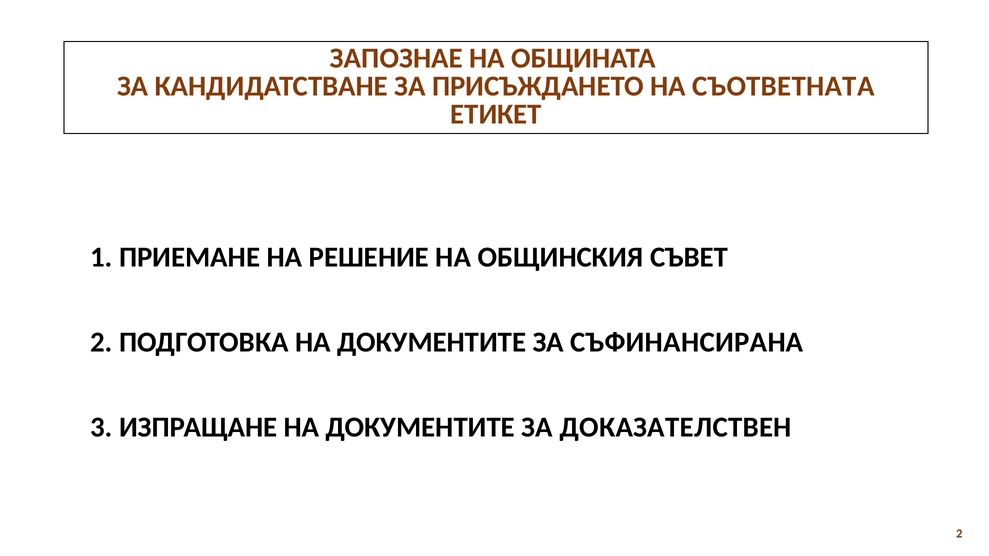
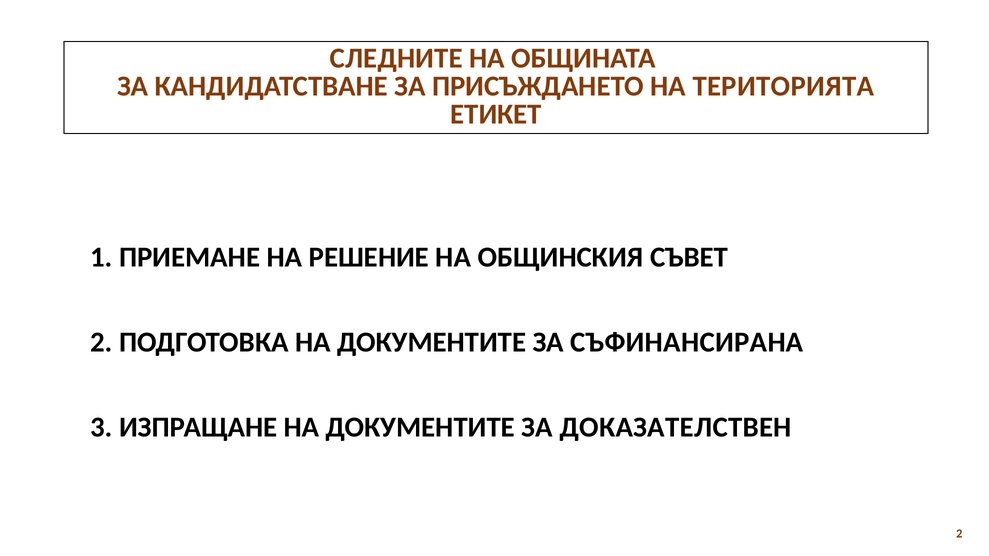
ЗАПОЗНАЕ: ЗАПОЗНАЕ -> СЛЕДНИТЕ (396, 58)
СЪОТВЕТНАТА: СЪОТВЕТНАТА -> ТЕРИТОРИЯТА (783, 86)
